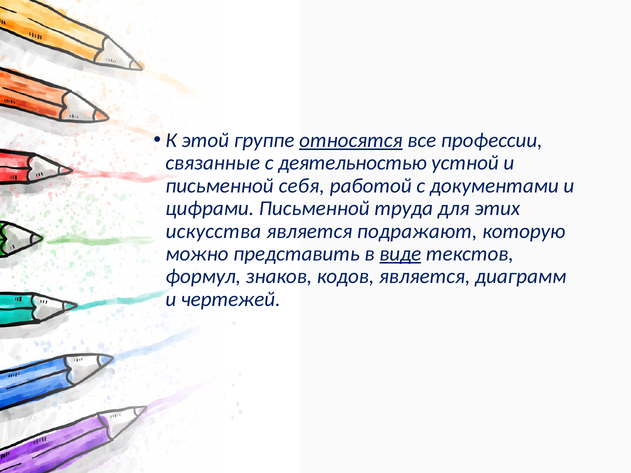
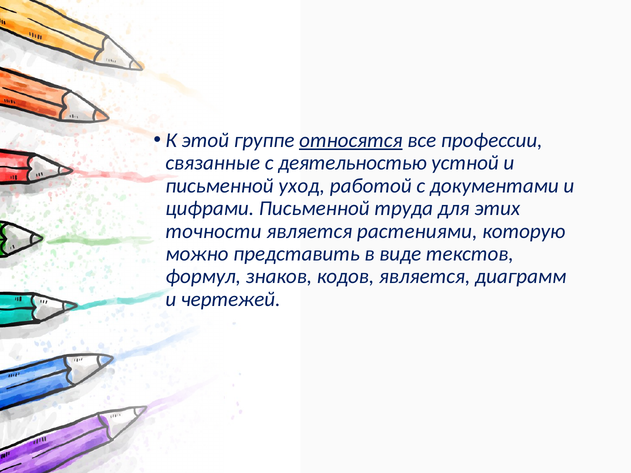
себя: себя -> уход (302, 186)
искусства: искусства -> точности (213, 231)
подражают: подражают -> растениями (417, 231)
виде underline: present -> none (400, 254)
